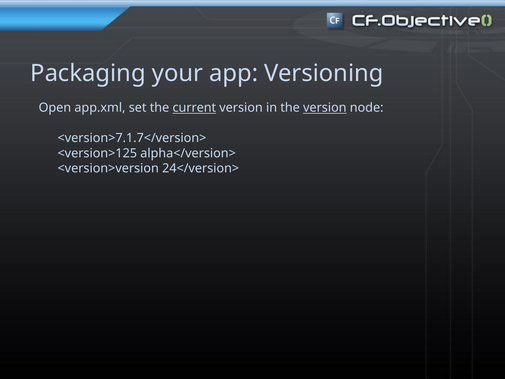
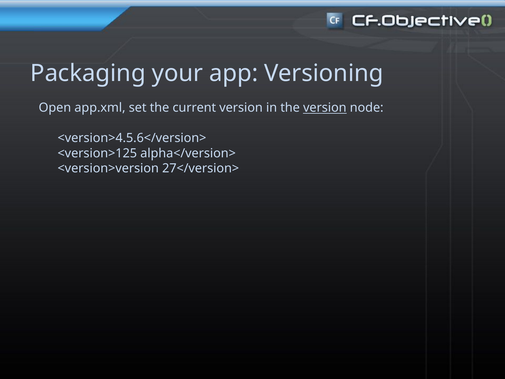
current underline: present -> none (194, 108)
<version>7.1.7</version>: <version>7.1.7</version> -> <version>4.5.6</version> (132, 138)
24</version>: 24</version> -> 27</version> (201, 168)
